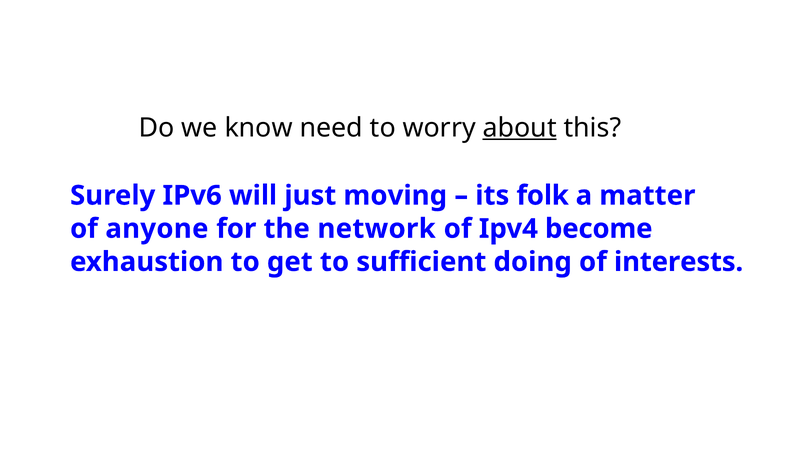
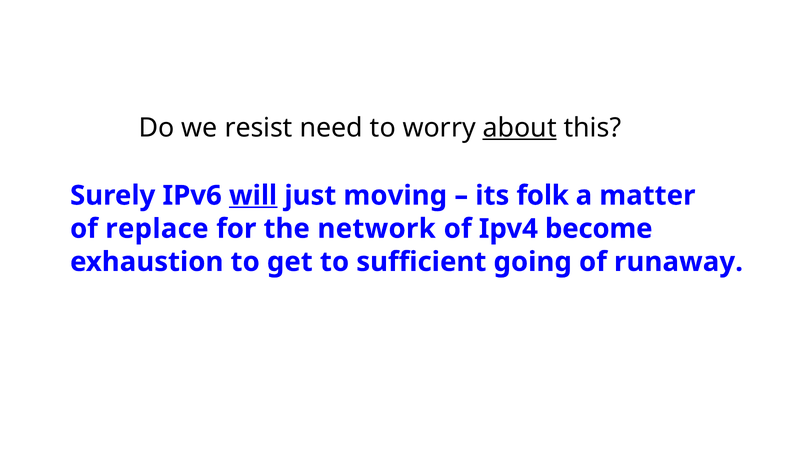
know: know -> resist (259, 128)
will underline: none -> present (253, 196)
anyone: anyone -> replace (157, 229)
doing: doing -> going (533, 262)
interests: interests -> runaway (678, 262)
